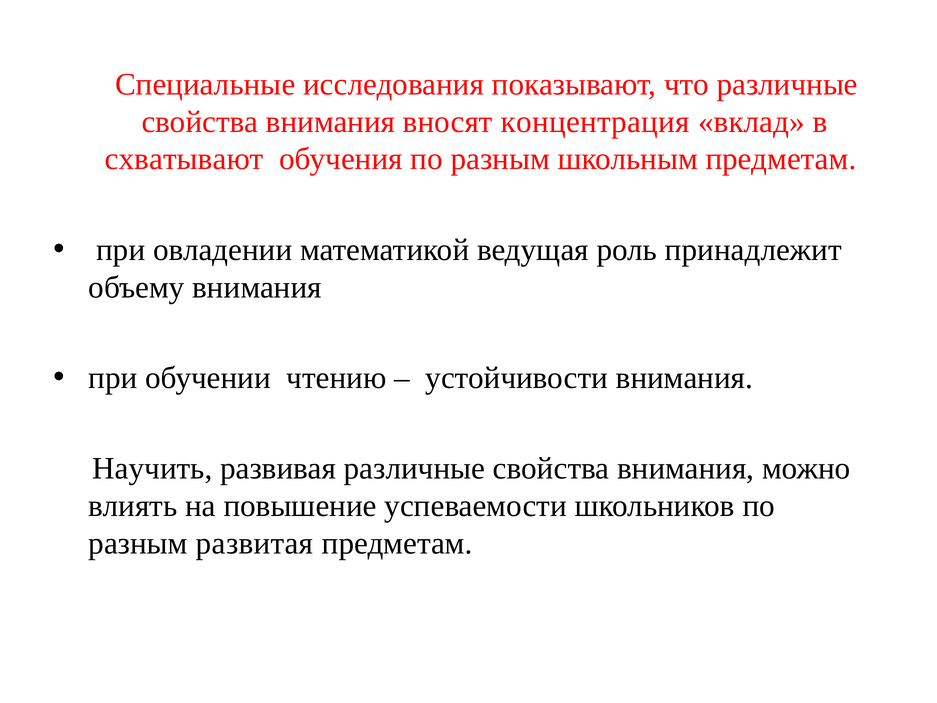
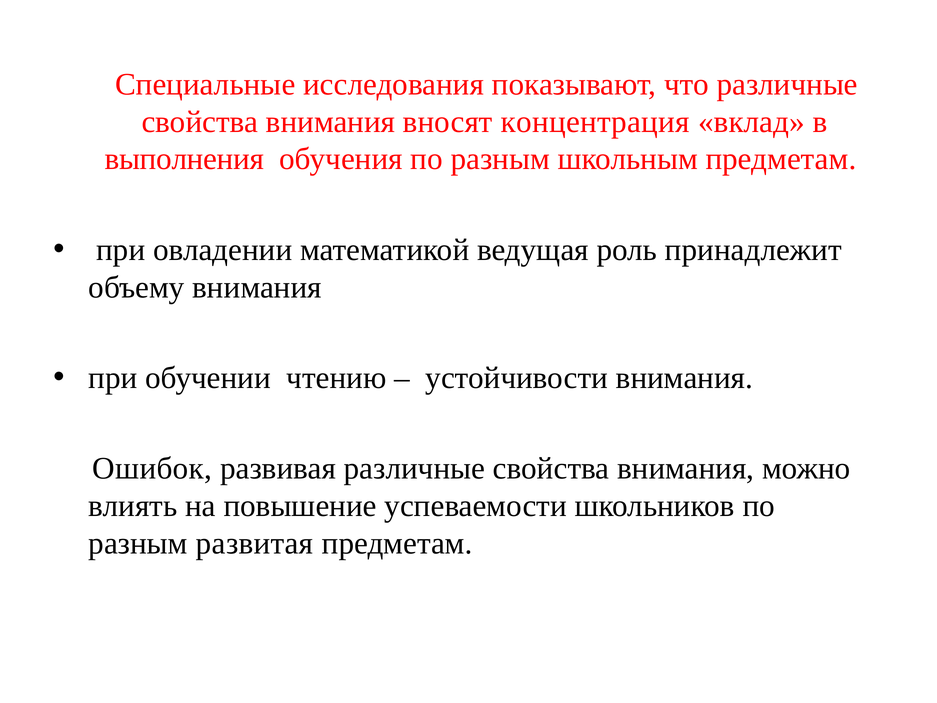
схватывают: схватывают -> выполнения (184, 159)
Научить: Научить -> Ошибок (152, 468)
